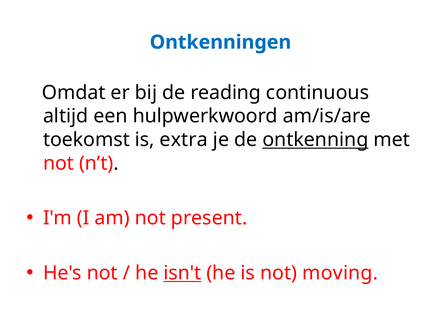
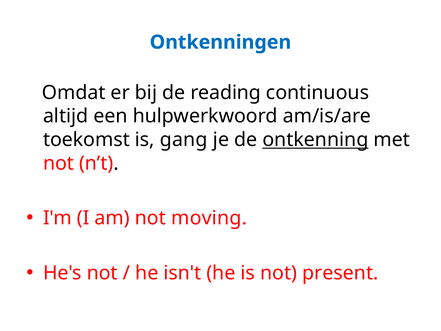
extra: extra -> gang (184, 140)
present: present -> moving (209, 218)
isn't underline: present -> none (182, 273)
moving: moving -> present (340, 273)
